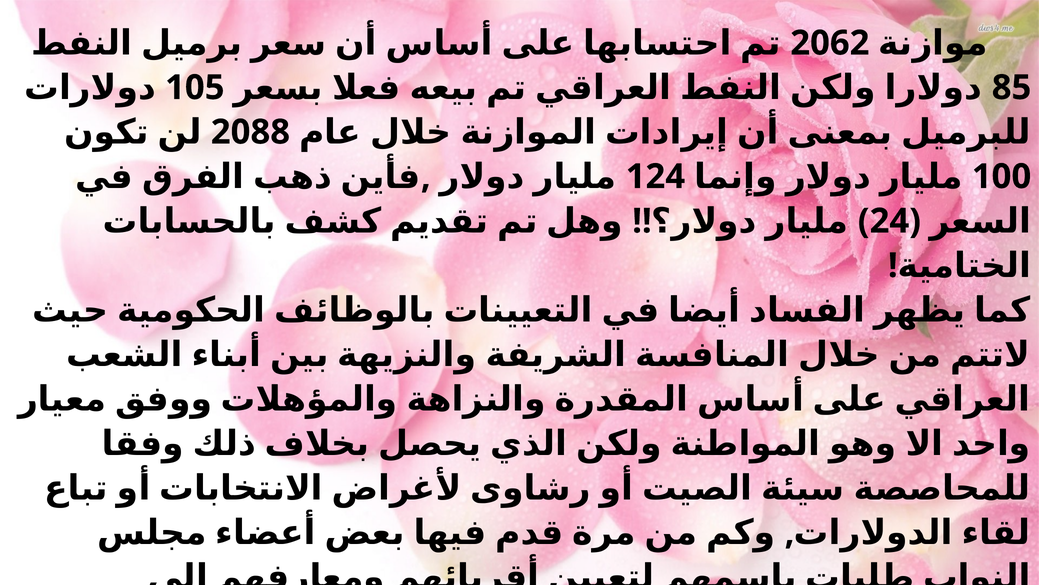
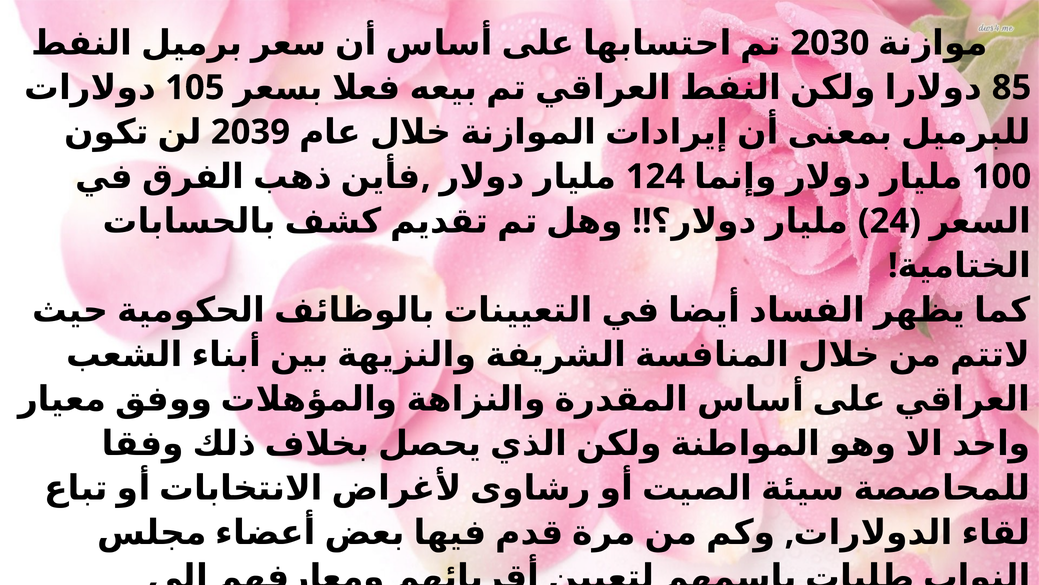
2062: 2062 -> 2030 (830, 43)
2088: 2088 -> 2039 (250, 132)
